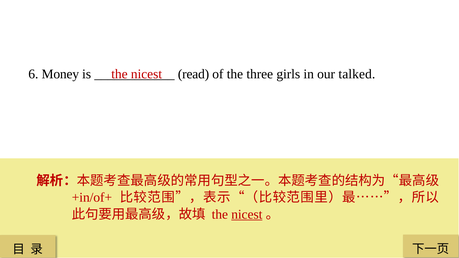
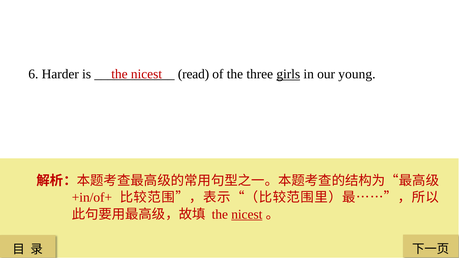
Money: Money -> Harder (60, 74)
girls underline: none -> present (288, 74)
talked: talked -> young (357, 74)
